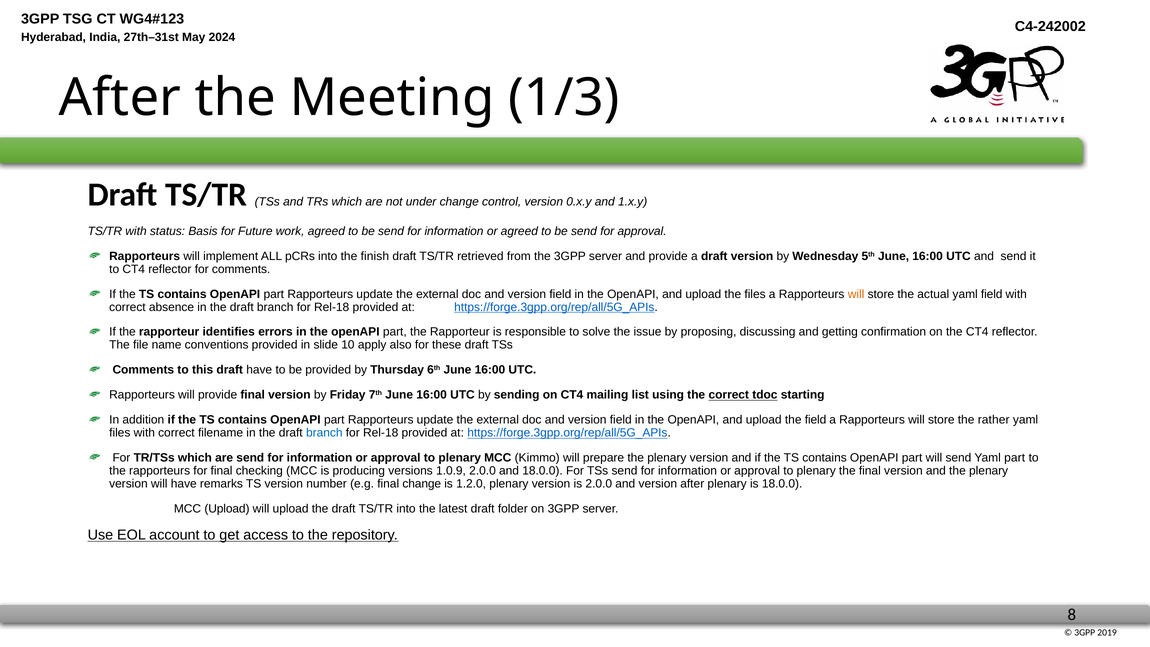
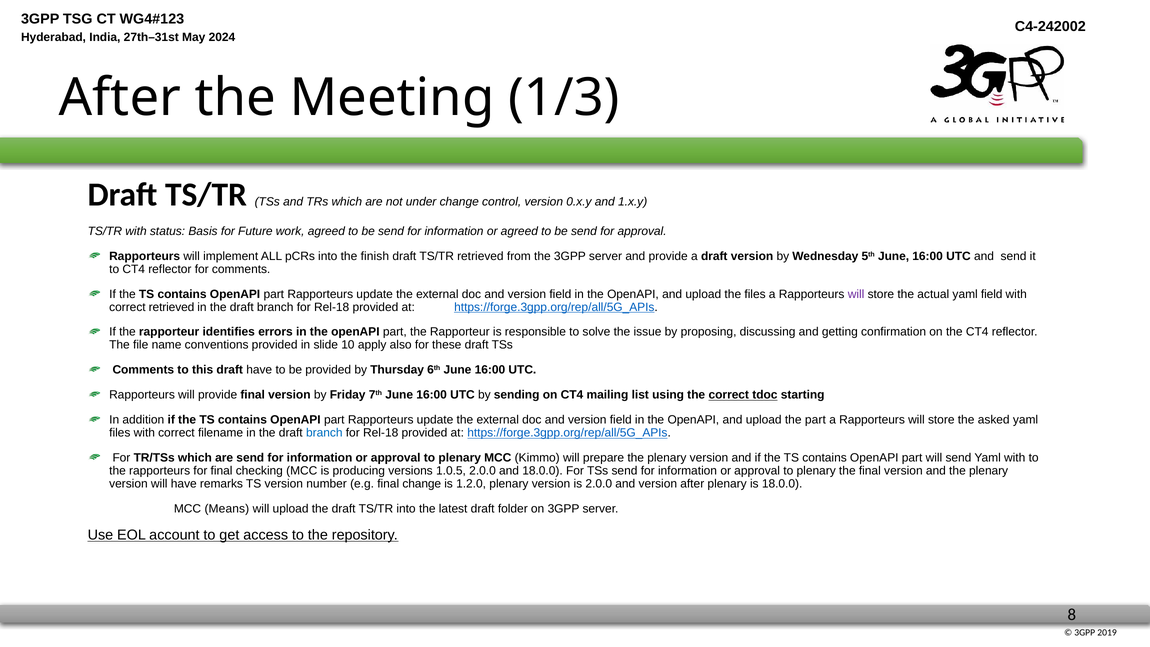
will colour: orange -> purple (856, 294)
correct absence: absence -> retrieved (172, 307)
the field: field -> part (815, 420)
rather: rather -> asked (994, 420)
Yaml part: part -> with (1015, 458)
1.0.9: 1.0.9 -> 1.0.5 (451, 471)
MCC Upload: Upload -> Means (227, 509)
